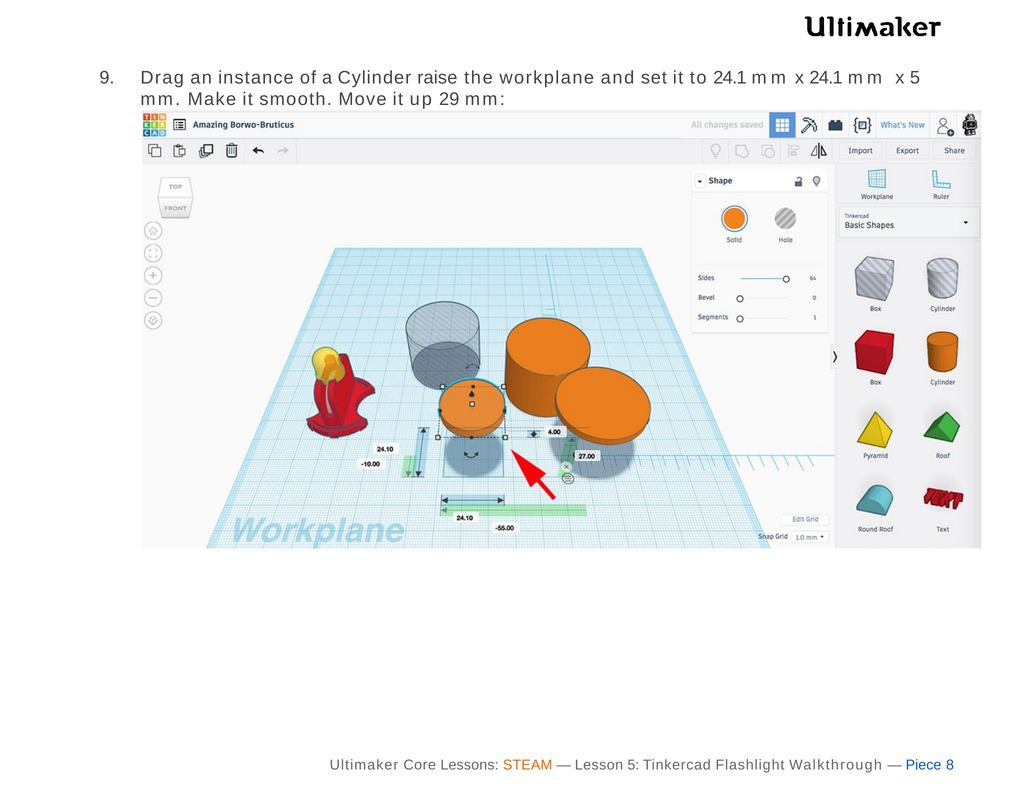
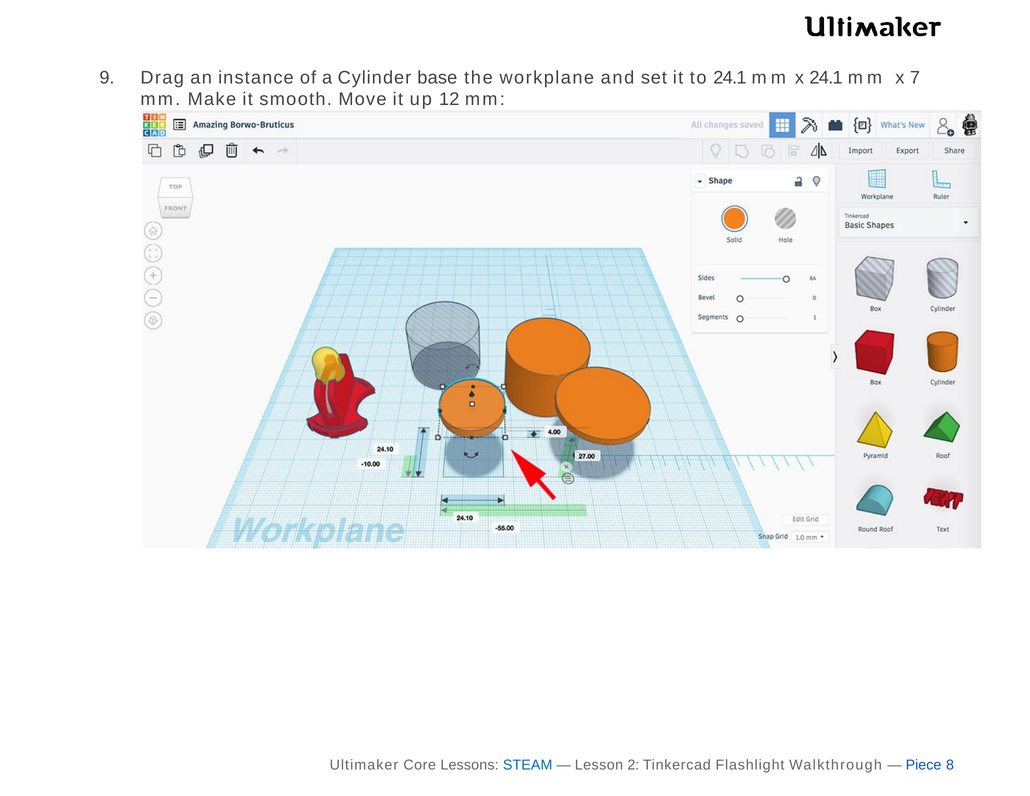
raise: raise -> base (437, 78)
x 5: 5 -> 7 (915, 78)
29: 29 -> 12 (449, 99)
STEAM colour: orange -> blue (528, 765)
Lesson 5: 5 -> 2 (633, 765)
